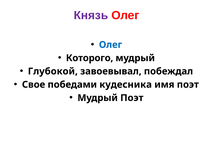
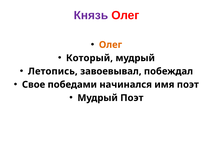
Олег colour: blue -> orange (111, 45)
Которого: Которого -> Который (89, 58)
Глубокой: Глубокой -> Летопись (53, 71)
кудесника: кудесника -> начинался (126, 84)
